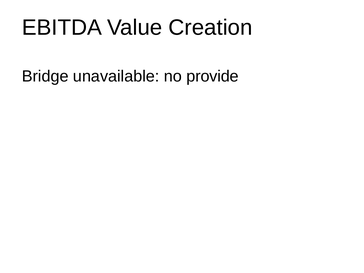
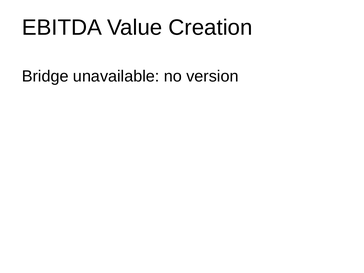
provide: provide -> version (212, 76)
